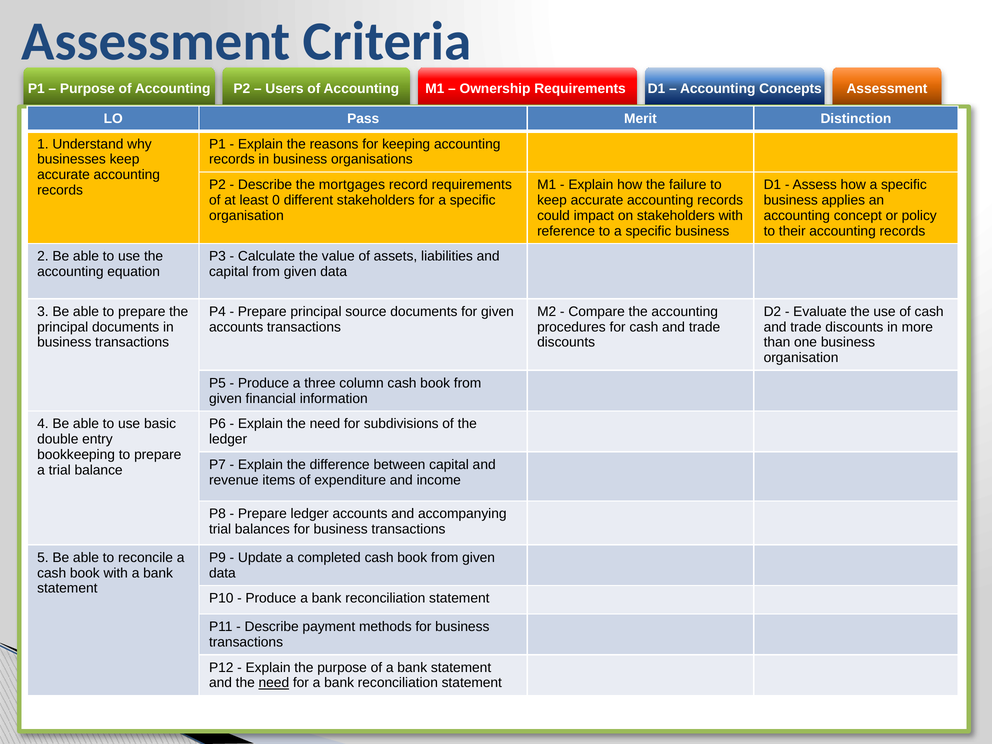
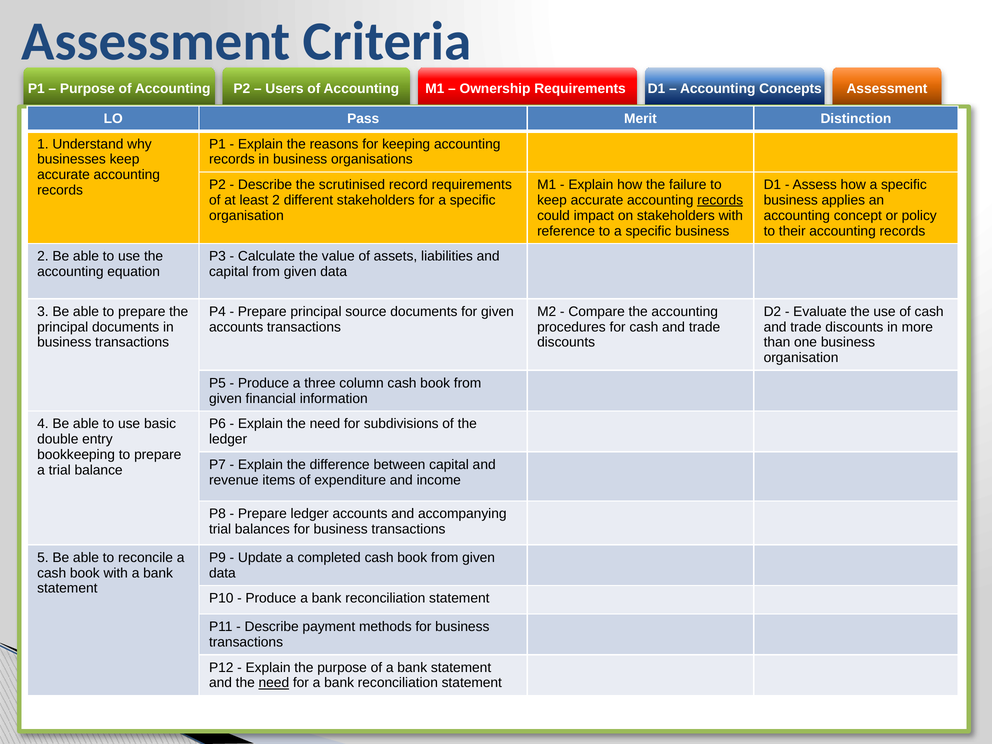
mortgages: mortgages -> scrutinised (352, 185)
least 0: 0 -> 2 (276, 200)
records underline: none -> present (720, 200)
